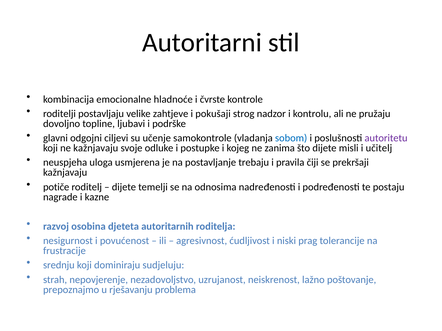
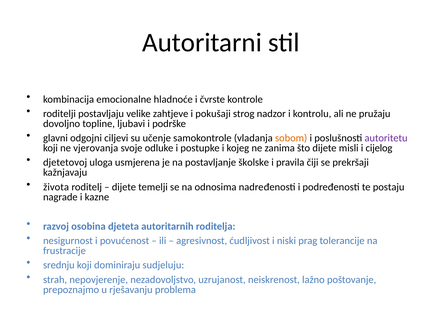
sobom colour: blue -> orange (291, 138)
ne kažnjavaju: kažnjavaju -> vjerovanja (96, 148)
učitelj: učitelj -> cijelog (379, 148)
neuspjeha: neuspjeha -> djetetovoj (65, 163)
trebaju: trebaju -> školske (254, 163)
potiče: potiče -> života (56, 187)
